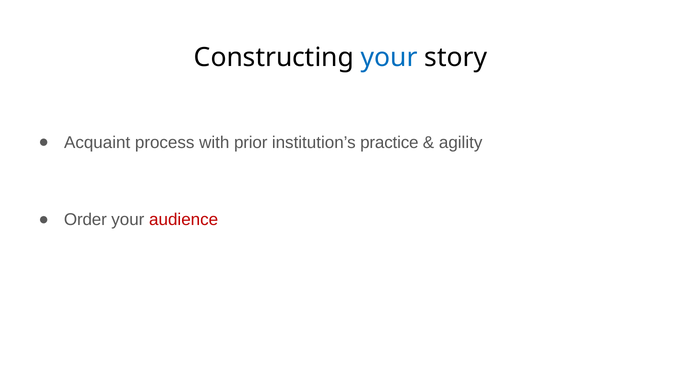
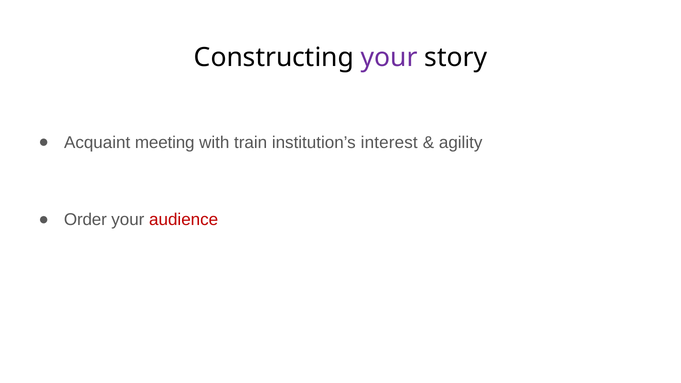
your colour: blue -> purple (389, 58)
process: process -> meeting (165, 143)
prior: prior -> train (251, 143)
practice: practice -> interest (389, 143)
